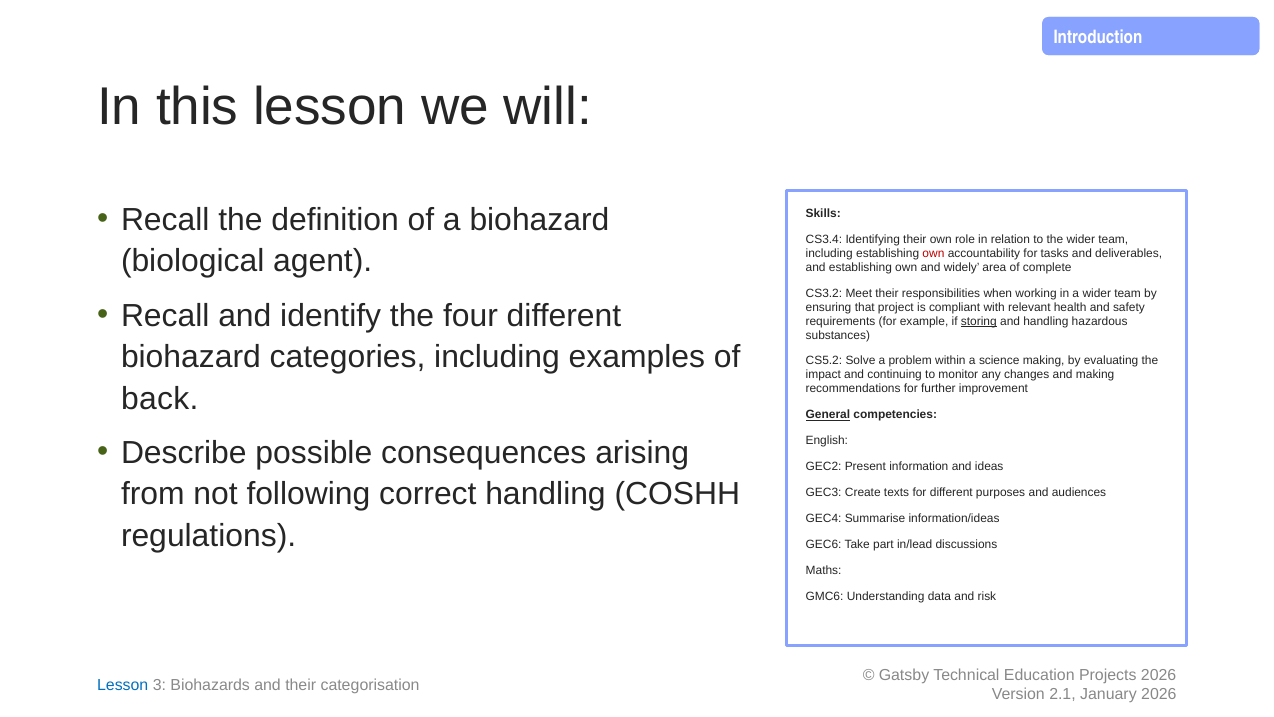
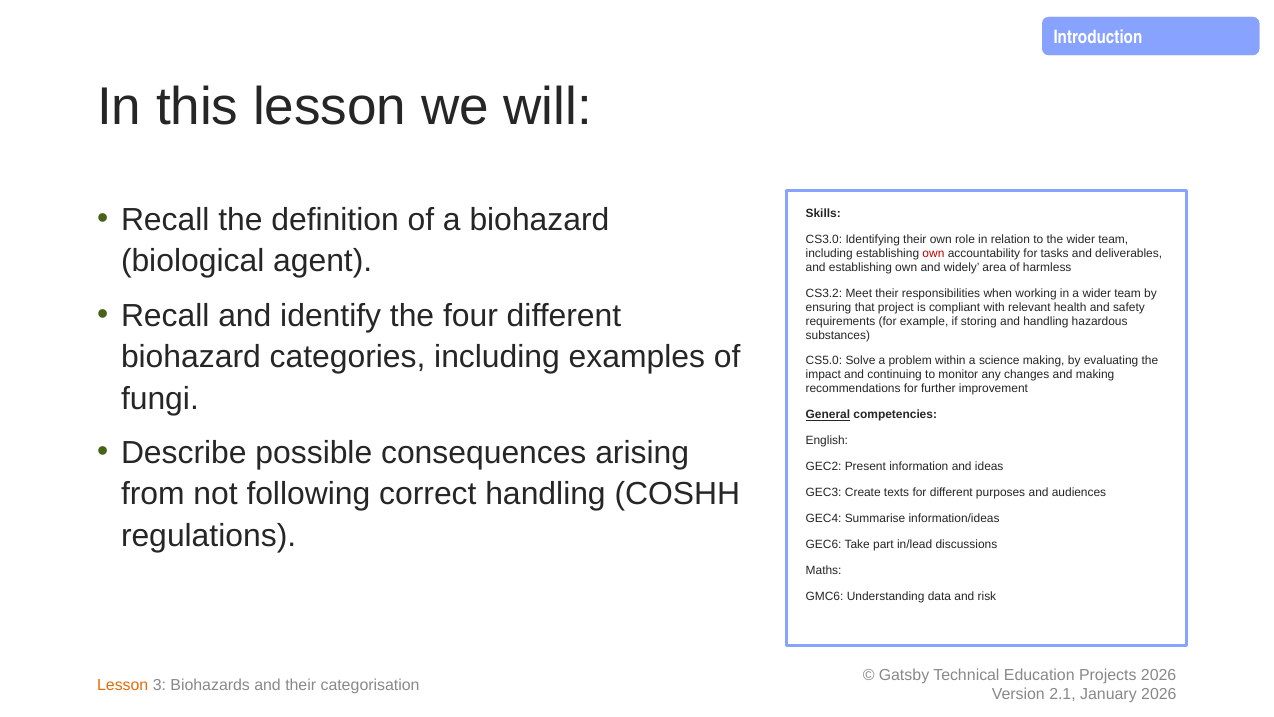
CS3.4: CS3.4 -> CS3.0 (824, 239)
complete: complete -> harmless (1047, 267)
storing underline: present -> none (979, 321)
CS5.2: CS5.2 -> CS5.0 (824, 361)
back: back -> fungi (160, 398)
Lesson colour: blue -> orange (123, 685)
